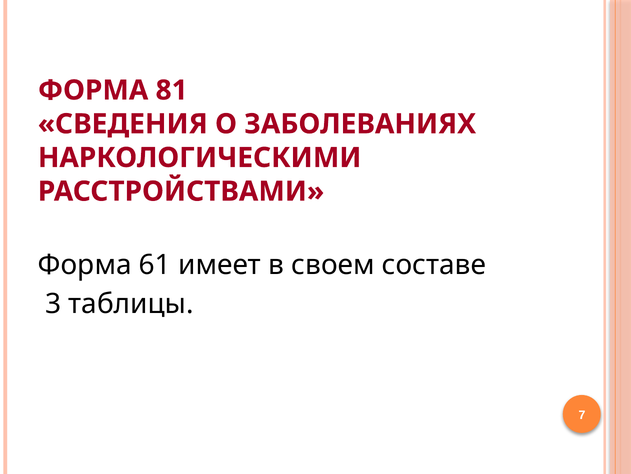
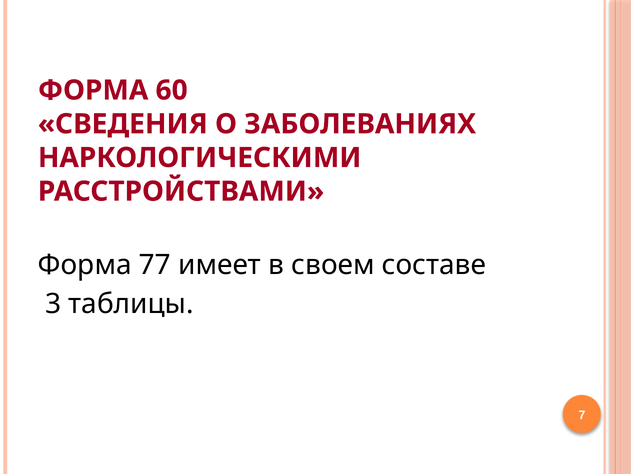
81: 81 -> 60 (172, 90)
61: 61 -> 77 (155, 265)
